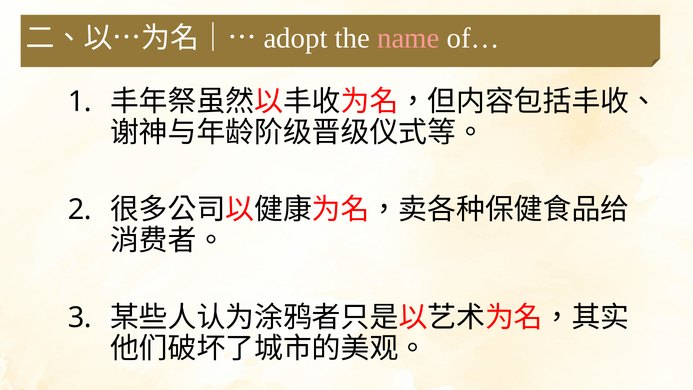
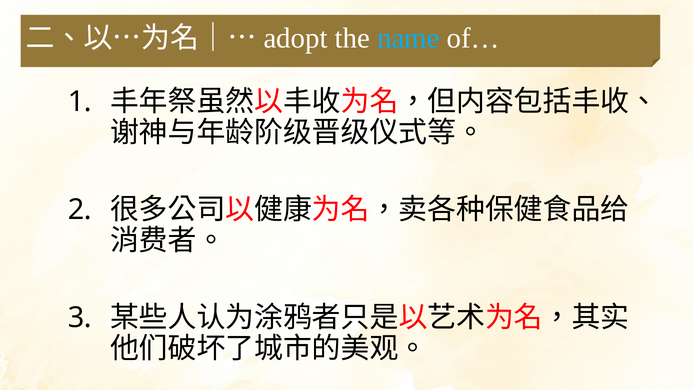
name colour: pink -> light blue (408, 38)
